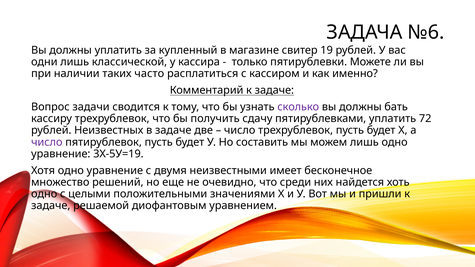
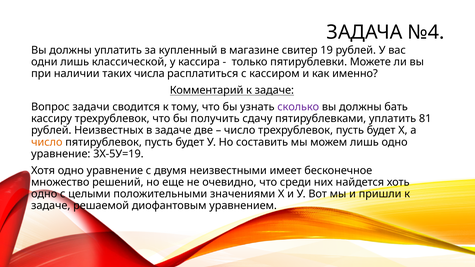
№6: №6 -> №4 (426, 32)
часто: часто -> числа (149, 74)
72: 72 -> 81 (425, 119)
число colour: purple -> orange (47, 142)
